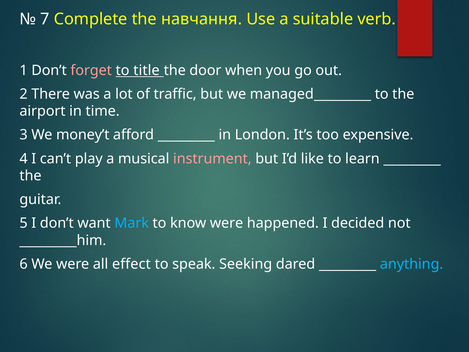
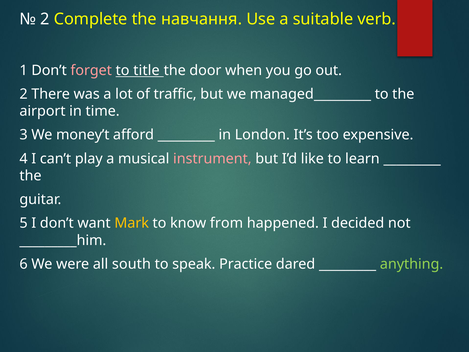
7: 7 -> 2 (45, 19)
Mark colour: light blue -> yellow (132, 223)
know were: were -> from (227, 223)
effect: effect -> south (131, 264)
Seeking: Seeking -> Practice (246, 264)
anything colour: light blue -> light green (412, 264)
